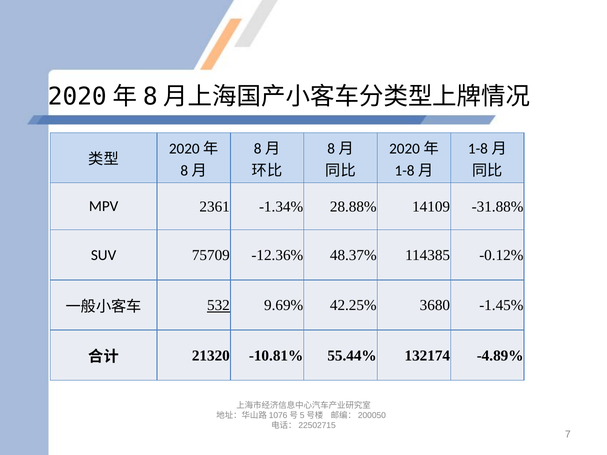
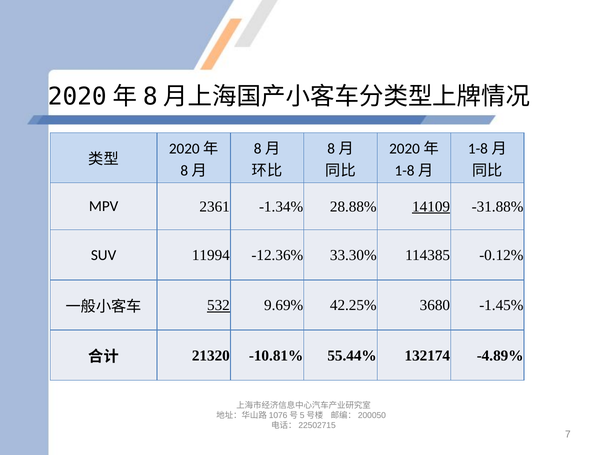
14109 underline: none -> present (431, 207)
75709: 75709 -> 11994 (211, 255)
48.37%: 48.37% -> 33.30% (353, 255)
